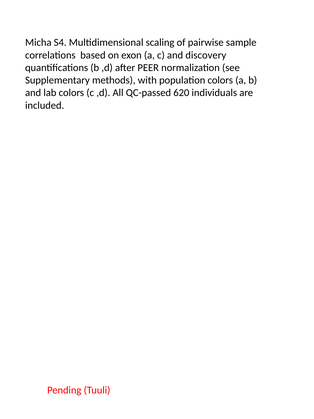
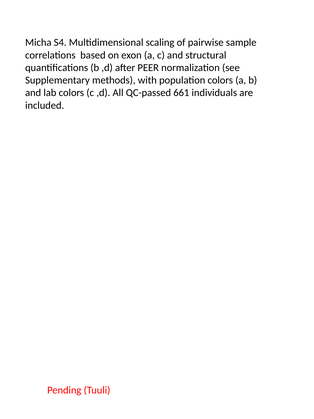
discovery: discovery -> structural (206, 55)
620: 620 -> 661 (181, 93)
